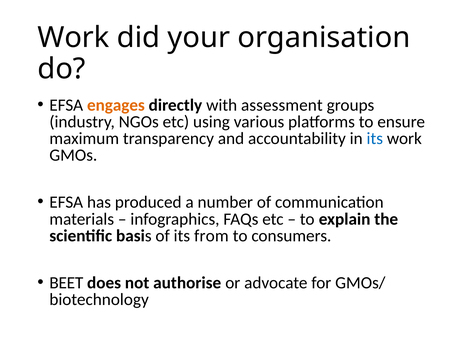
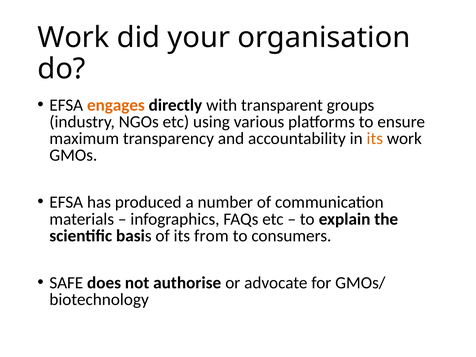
assessment: assessment -> transparent (282, 105)
its colour: blue -> orange (375, 138)
BEET: BEET -> SAFE (66, 283)
